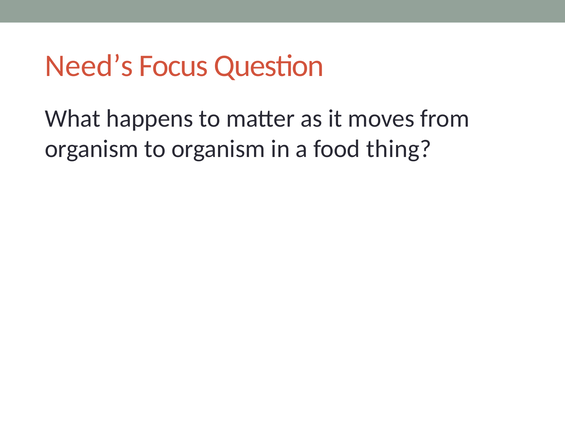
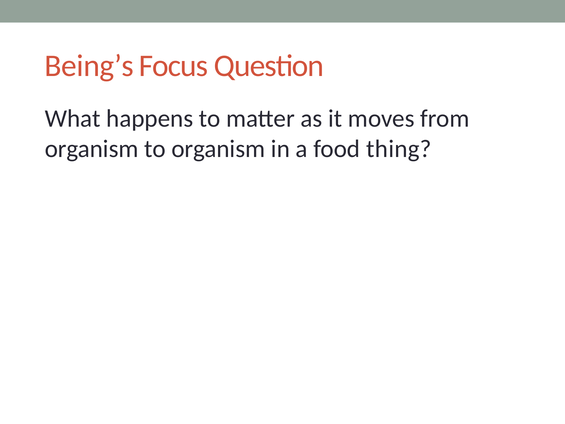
Need’s: Need’s -> Being’s (89, 66)
